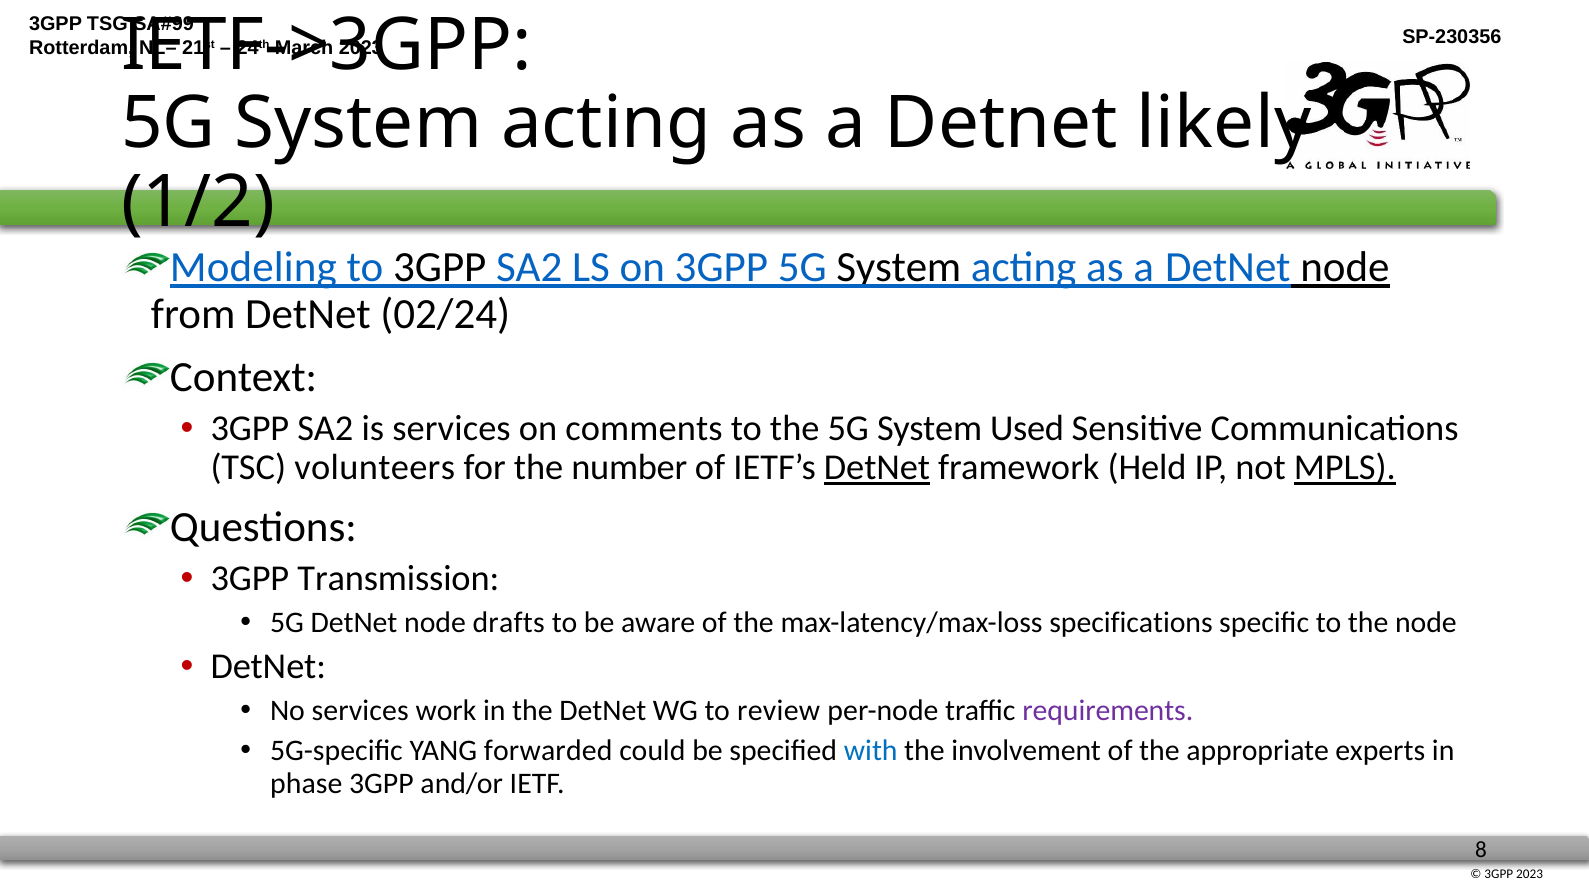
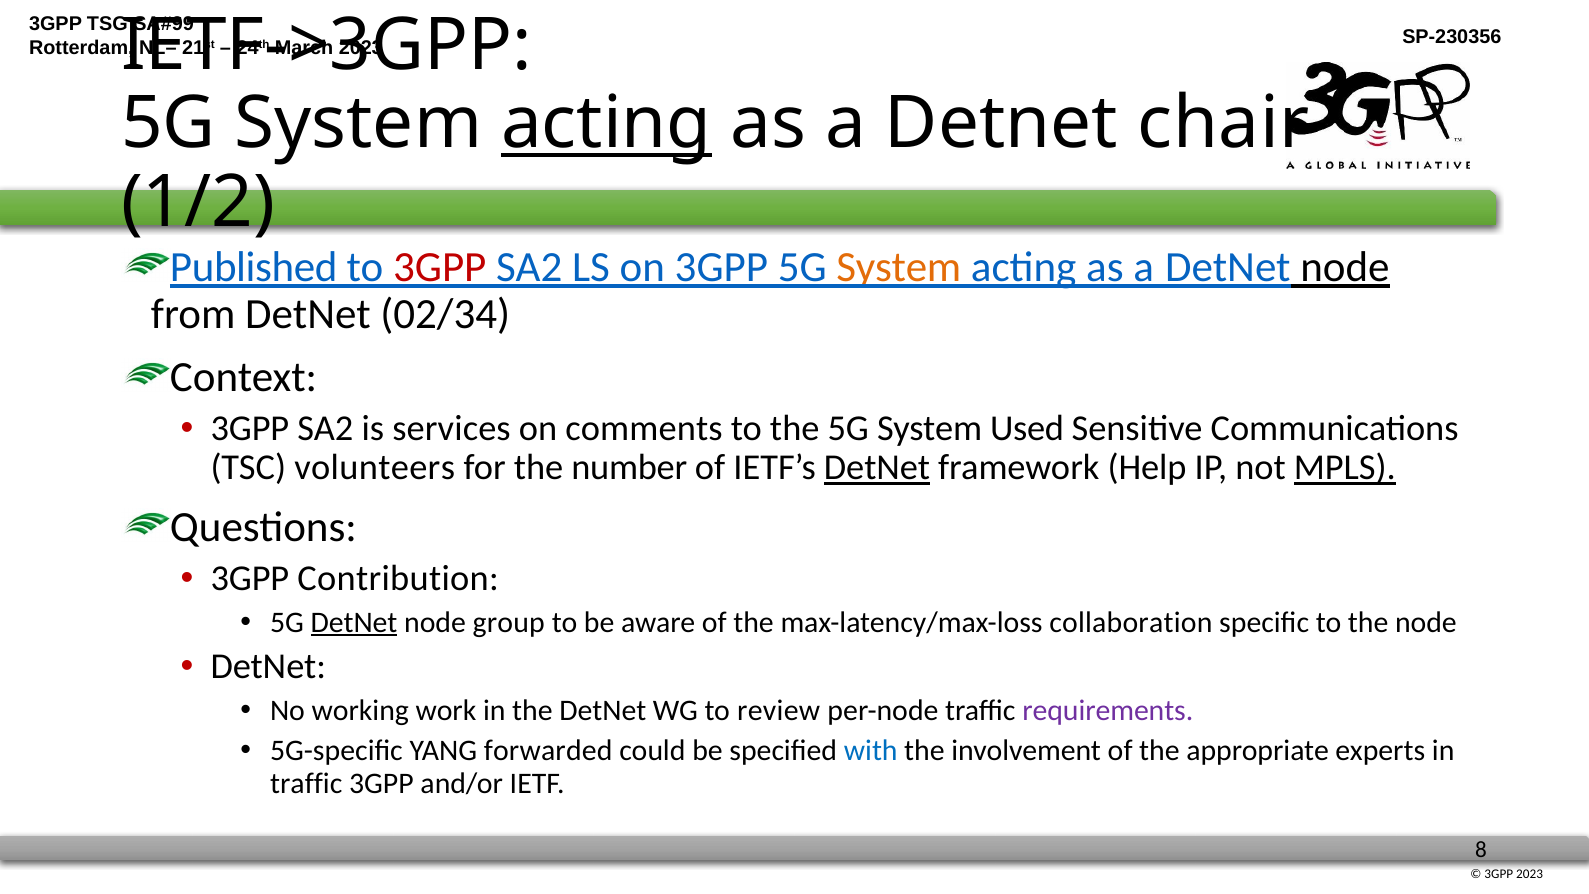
acting underline: none -> present (606, 124)
likely: likely -> chair (1224, 124)
Modeling: Modeling -> Published (254, 268)
3GPP colour: black -> red (440, 268)
System colour: black -> orange (899, 268)
02/24: 02/24 -> 02/34 (445, 314)
Held: Held -> Help (1147, 468)
Transmission: Transmission -> Contribution (398, 578)
DetNet underline: none -> present (354, 622)
drafts: drafts -> group (509, 622)
specifications: specifications -> collaboration (1131, 622)
No services: services -> working (360, 710)
phase: phase -> traffic (306, 783)
